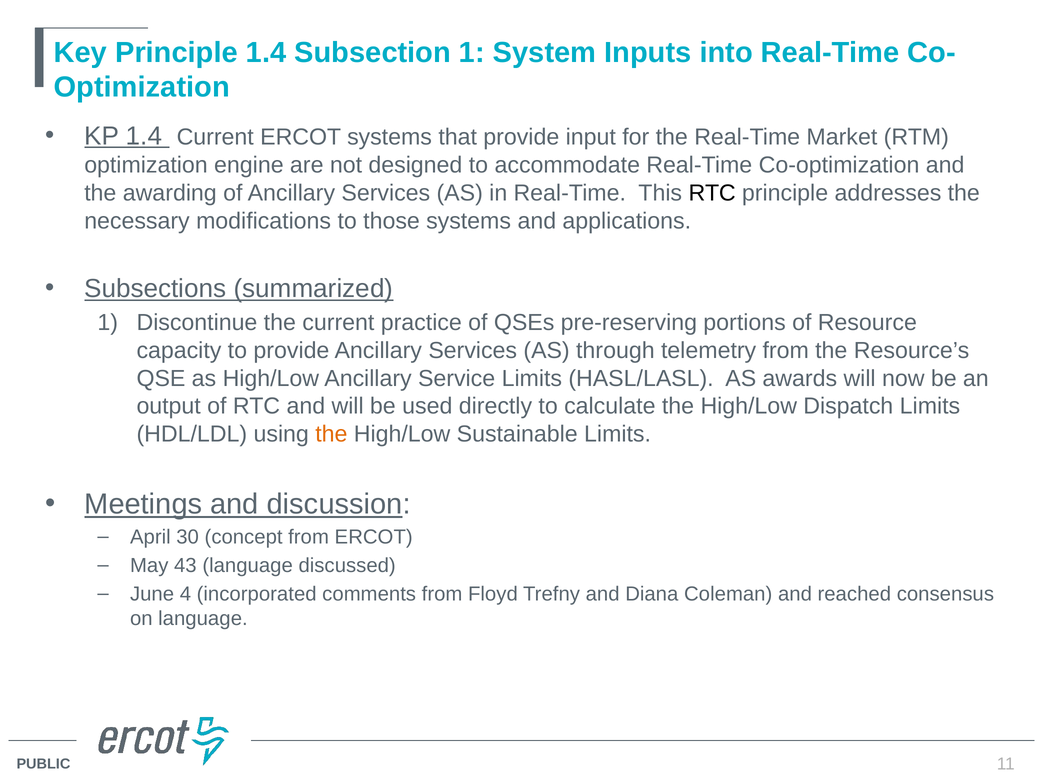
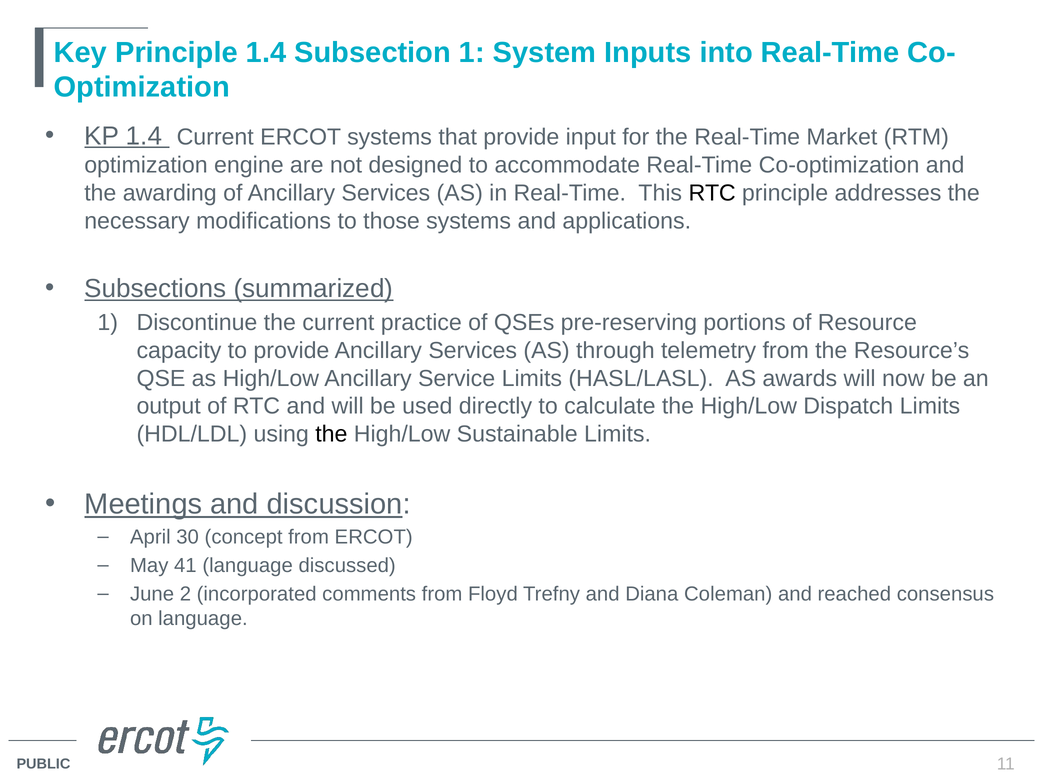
the colour: orange -> black (331, 434)
43: 43 -> 41 (185, 566)
4: 4 -> 2 (185, 594)
